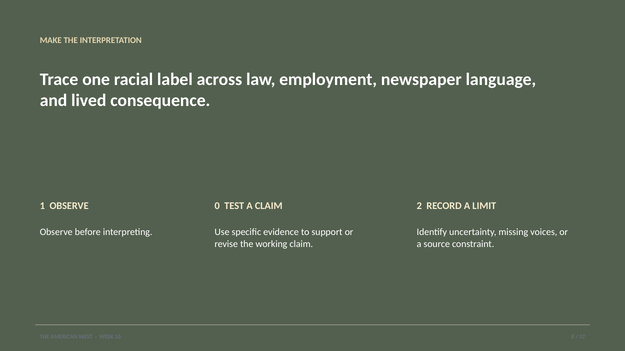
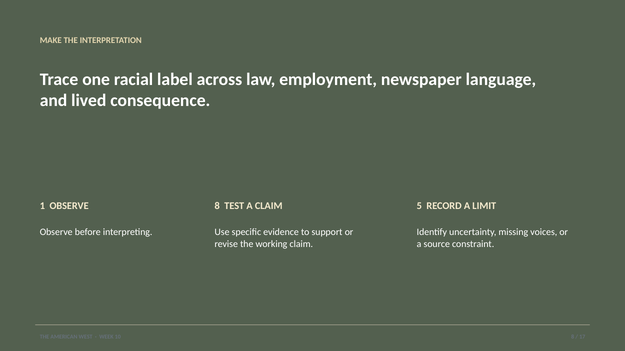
OBSERVE 0: 0 -> 8 (217, 206)
2: 2 -> 5 (419, 206)
